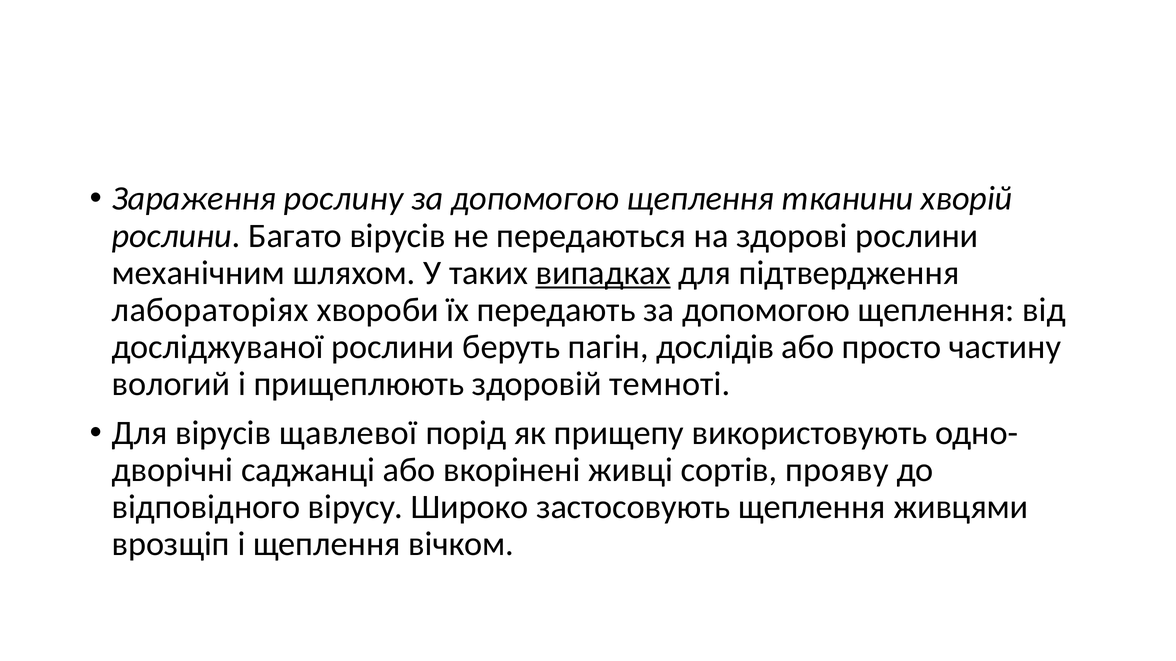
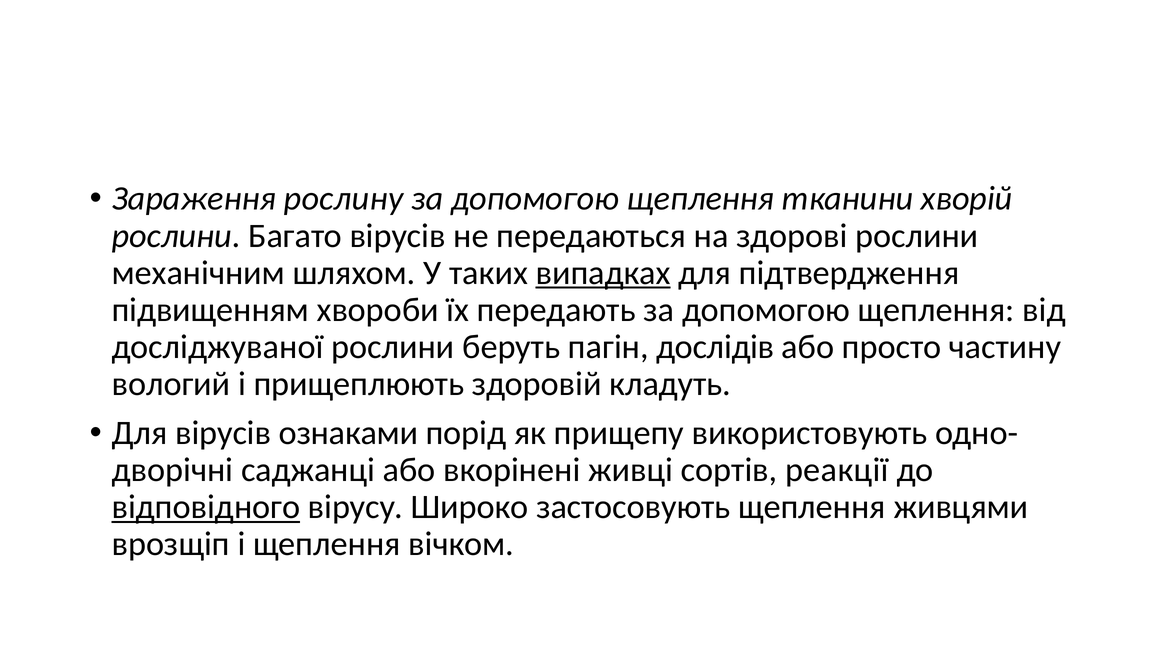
лабораторіях: лабораторіях -> підвищенням (210, 310)
темноті: темноті -> кладуть (670, 384)
щавлевої: щавлевої -> ознаками (349, 433)
прояву: прояву -> реакції (837, 470)
відповідного underline: none -> present (206, 507)
